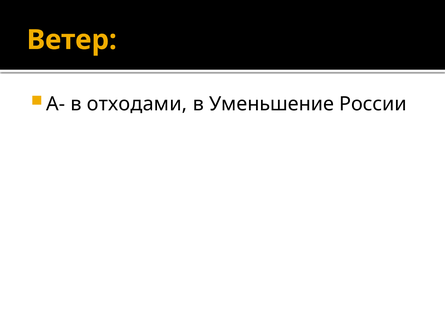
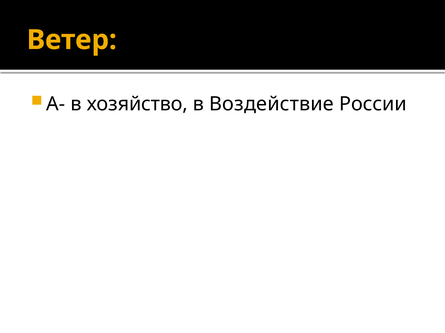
отходами: отходами -> хозяйство (137, 104)
Уменьшение: Уменьшение -> Воздействие (272, 104)
